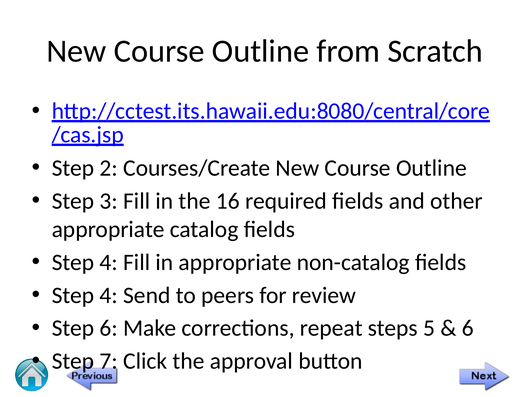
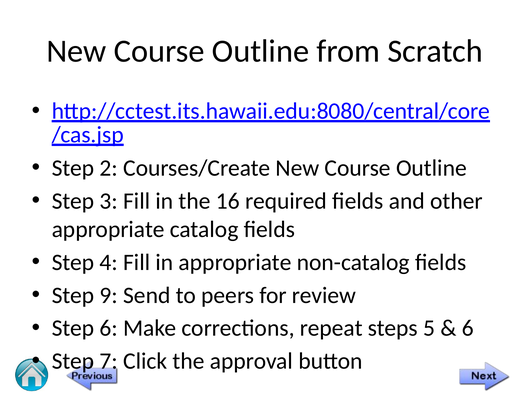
4: 4 -> 9 (109, 296)
